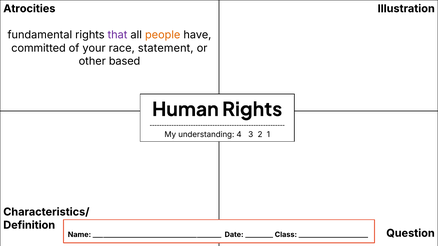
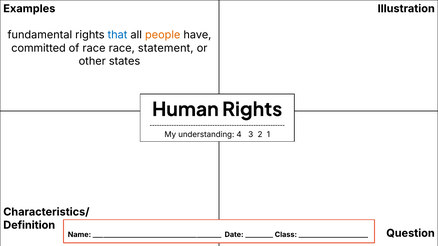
Atrocities: Atrocities -> Examples (29, 9)
that colour: purple -> blue (117, 35)
of your: your -> race (94, 48)
based: based -> states (125, 61)
